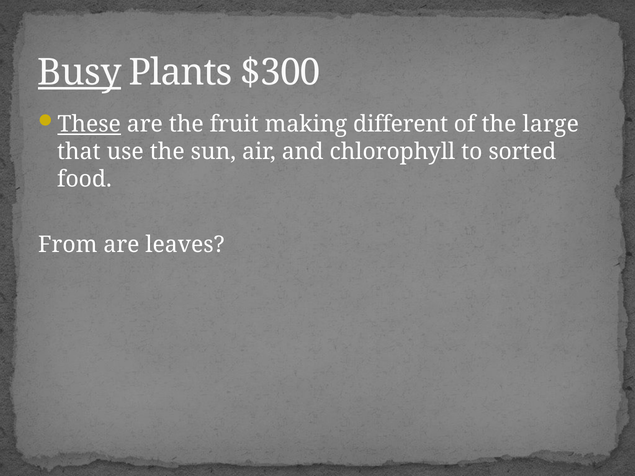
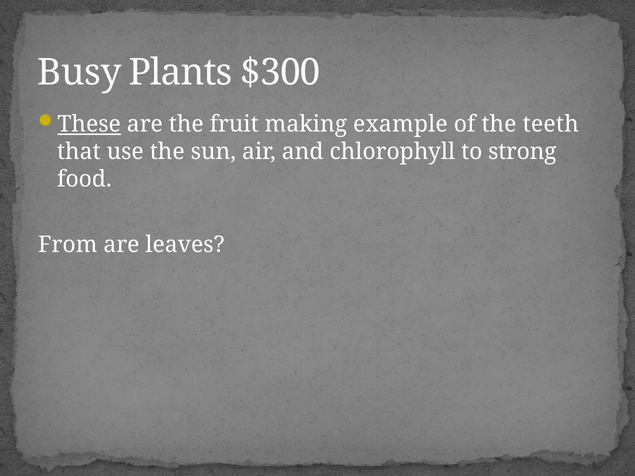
Busy underline: present -> none (80, 72)
different: different -> example (400, 124)
large: large -> teeth (551, 124)
sorted: sorted -> strong (522, 152)
